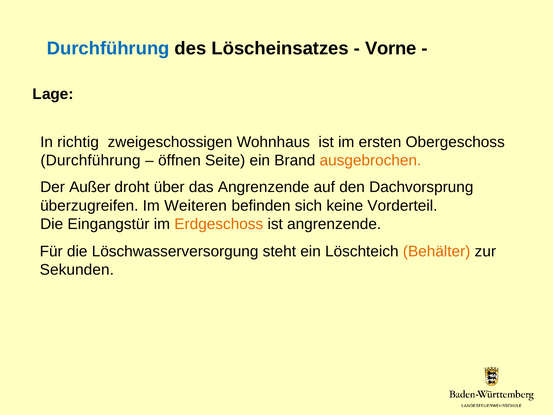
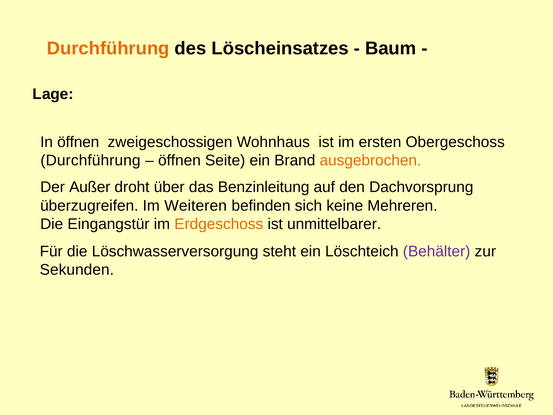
Durchführung colour: blue -> orange (108, 48)
Vorne: Vorne -> Baum (391, 48)
In richtig: richtig -> öffnen (78, 142)
das Angrenzende: Angrenzende -> Benzinleitung (264, 187)
Vorderteil: Vorderteil -> Mehreren (402, 206)
ist angrenzende: angrenzende -> unmittelbarer (334, 224)
Behälter colour: orange -> purple (437, 251)
